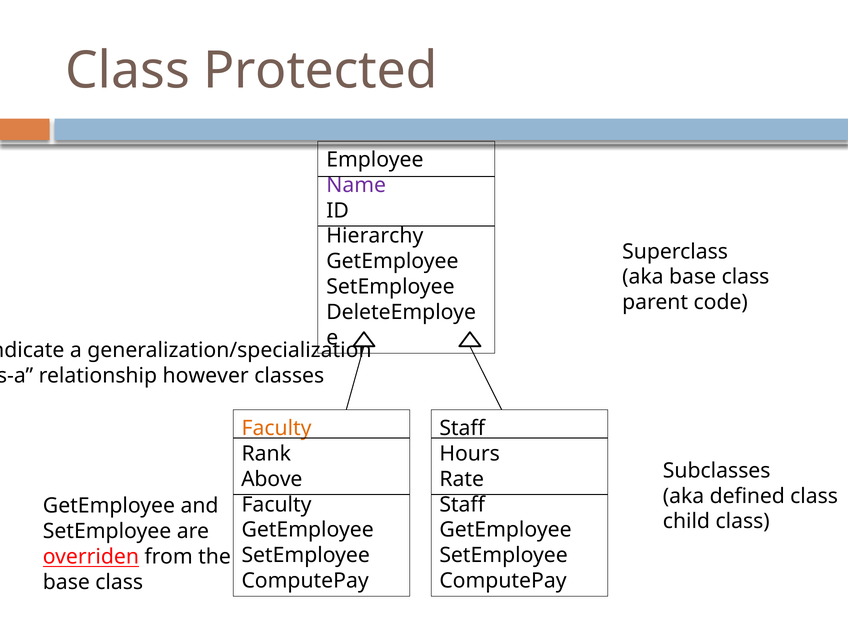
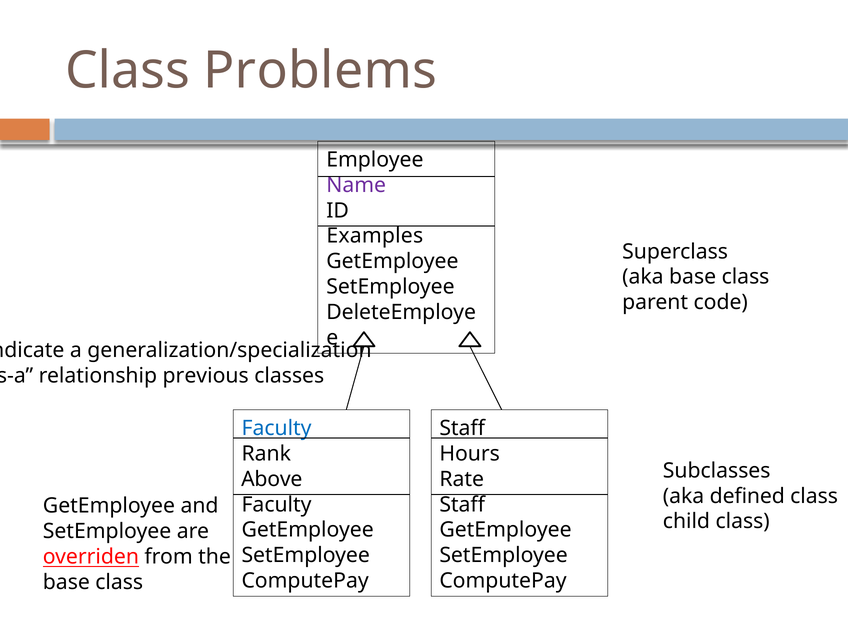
Protected: Protected -> Problems (320, 71)
Hierarchy: Hierarchy -> Examples (375, 236)
however: however -> previous (206, 376)
Faculty colour: orange -> blue (277, 428)
